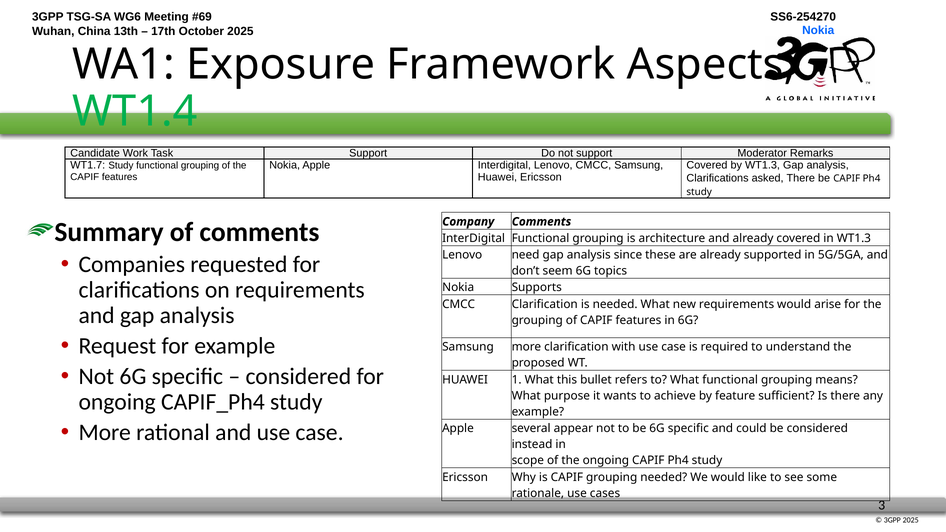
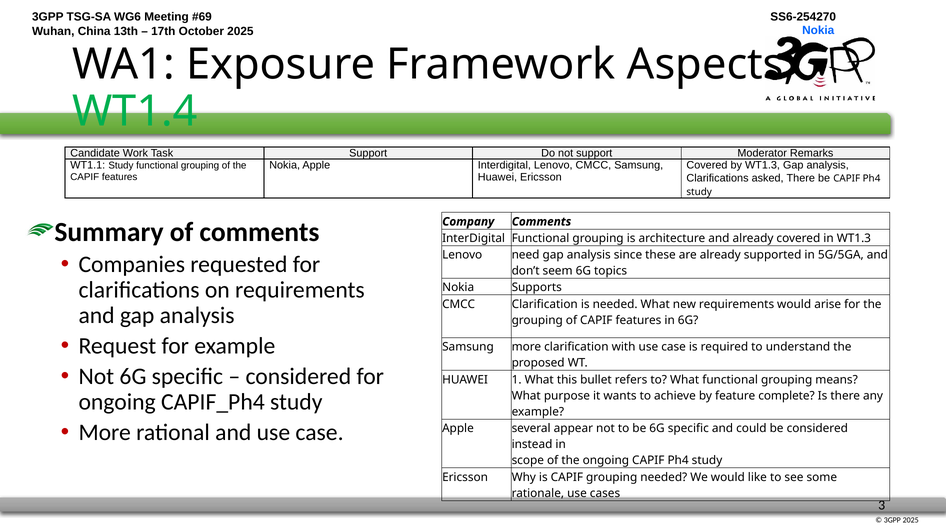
WT1.7: WT1.7 -> WT1.1 (88, 165)
sufficient: sufficient -> complete (786, 396)
